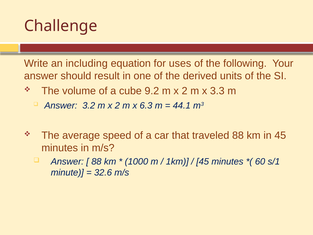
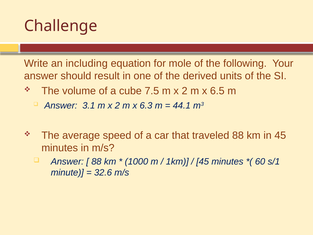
uses: uses -> mole (180, 63)
9.2: 9.2 -> 7.5 (152, 91)
3.3: 3.3 -> 6.5 (217, 91)
3.2: 3.2 -> 3.1 (89, 105)
